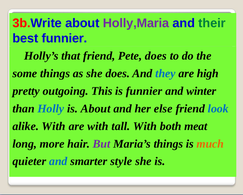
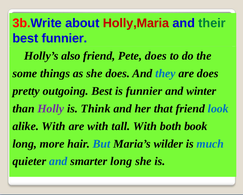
Holly,Maria colour: purple -> red (136, 23)
that: that -> also (71, 56)
are high: high -> does (208, 73)
outgoing This: This -> Best (102, 91)
Holly colour: blue -> purple (51, 108)
is About: About -> Think (96, 108)
else: else -> that (163, 108)
meat: meat -> book (196, 126)
But colour: purple -> blue (102, 143)
Maria’s things: things -> wilder (168, 143)
much colour: orange -> blue (210, 143)
smarter style: style -> long (121, 161)
